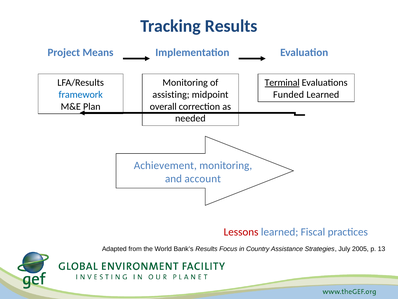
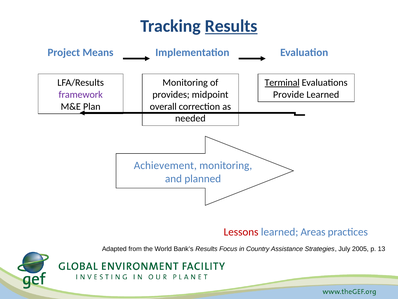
Results underline: none -> present (231, 26)
framework colour: blue -> purple (81, 94)
assisting: assisting -> provides (171, 94)
Funded: Funded -> Provide (289, 94)
account: account -> planned (203, 179)
Fiscal: Fiscal -> Areas (313, 232)
